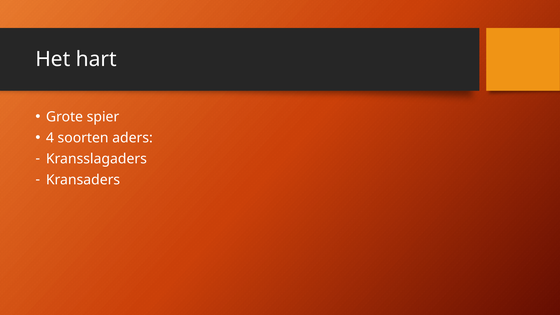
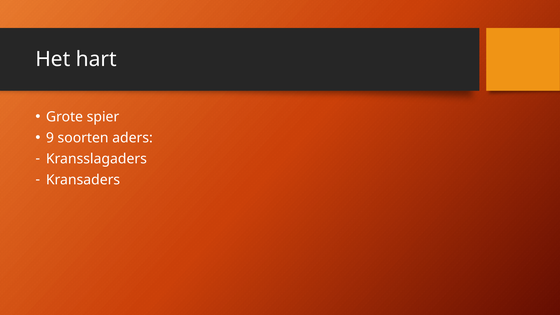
4: 4 -> 9 (50, 138)
